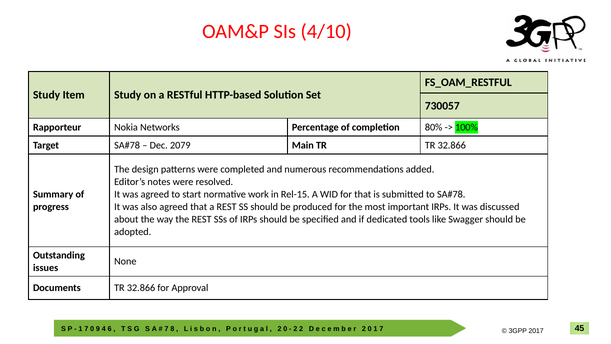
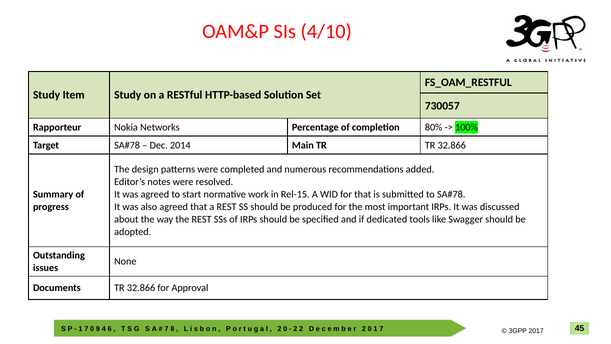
2079: 2079 -> 2014 (180, 145)
